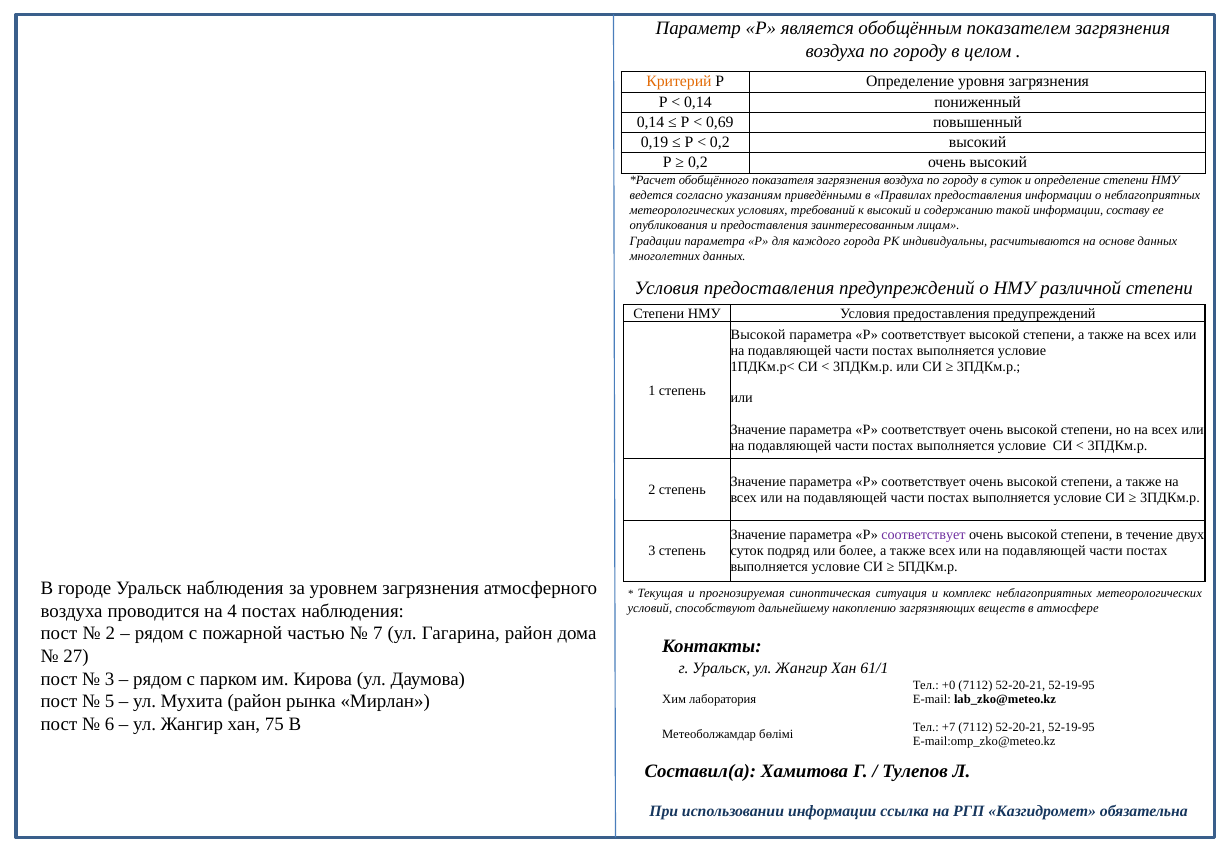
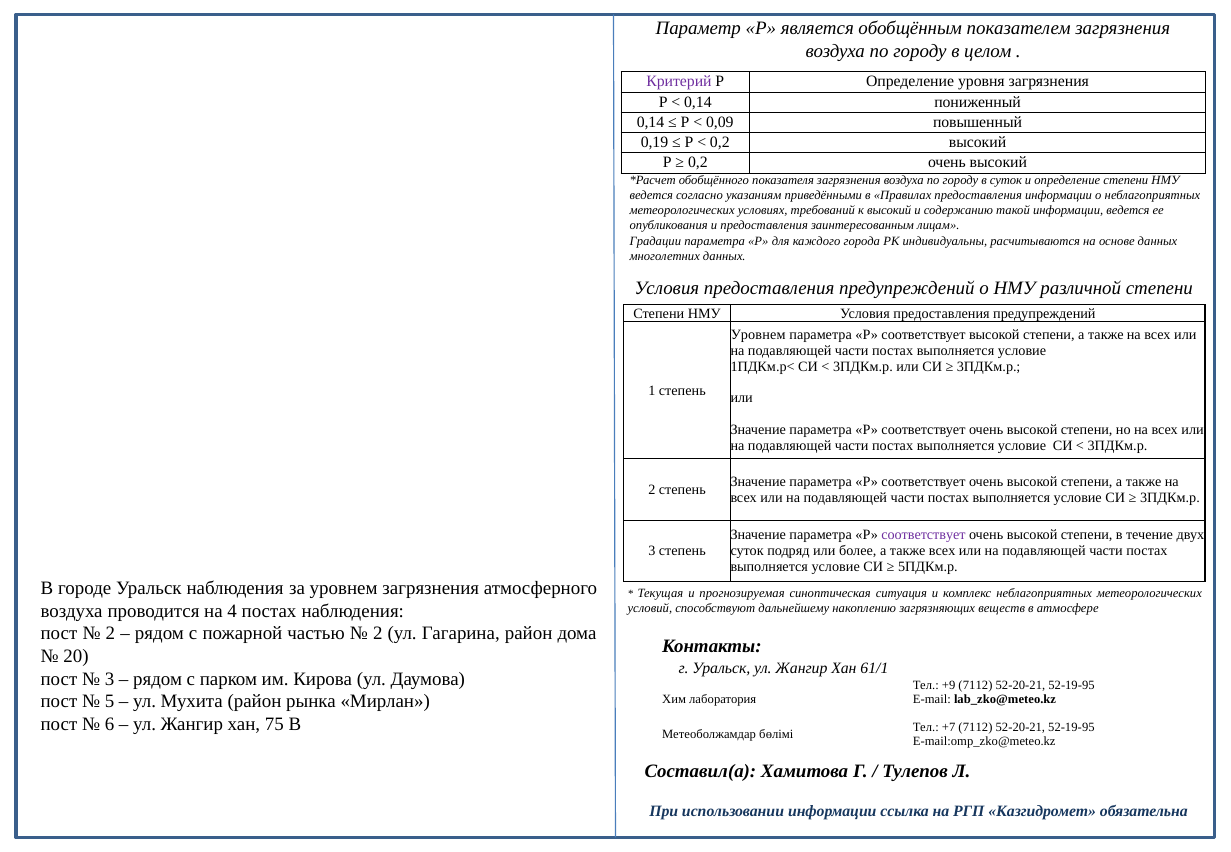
Критерий colour: orange -> purple (679, 82)
0,69: 0,69 -> 0,09 (720, 122)
информации составу: составу -> ведется (1128, 211)
Высокой: Высокой -> Уровнем (758, 335)
7: 7 -> 2 (378, 634)
27: 27 -> 20 (76, 656)
+0: +0 -> +9 (949, 685)
